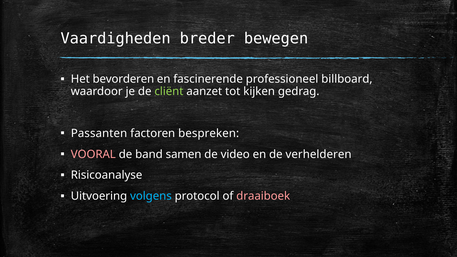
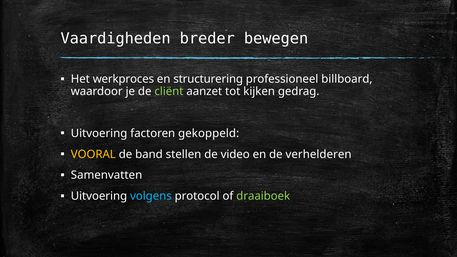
bevorderen: bevorderen -> werkproces (123, 79)
fascinerende: fascinerende -> structurering (208, 79)
Passanten: Passanten -> Uitvoering (99, 133)
bespreken: bespreken -> gekoppeld (209, 133)
VOORAL colour: pink -> yellow (93, 154)
samen: samen -> stellen (183, 154)
Risicoanalyse: Risicoanalyse -> Samenvatten (107, 175)
draaiboek colour: pink -> light green (263, 196)
